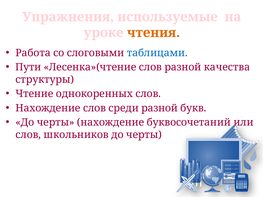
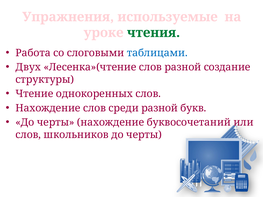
чтения colour: orange -> green (153, 33)
Пути: Пути -> Двух (28, 67)
качества: качества -> создание (227, 67)
